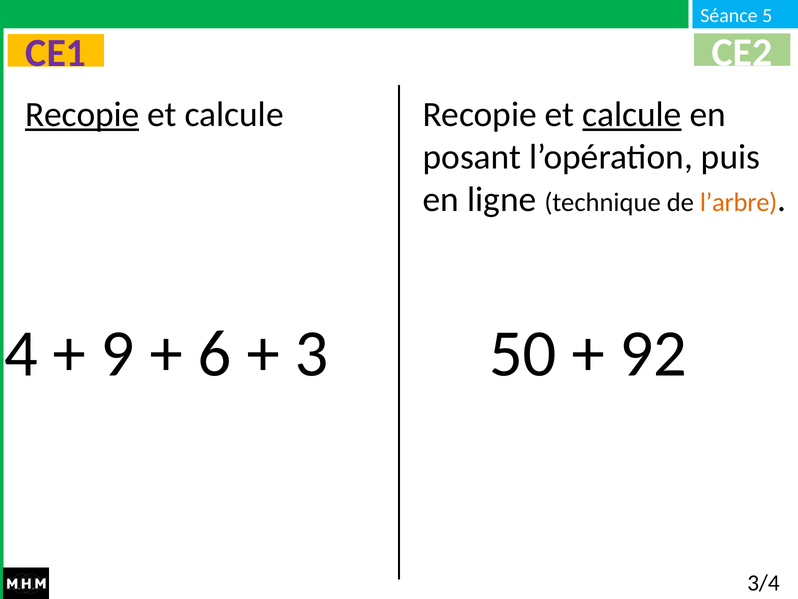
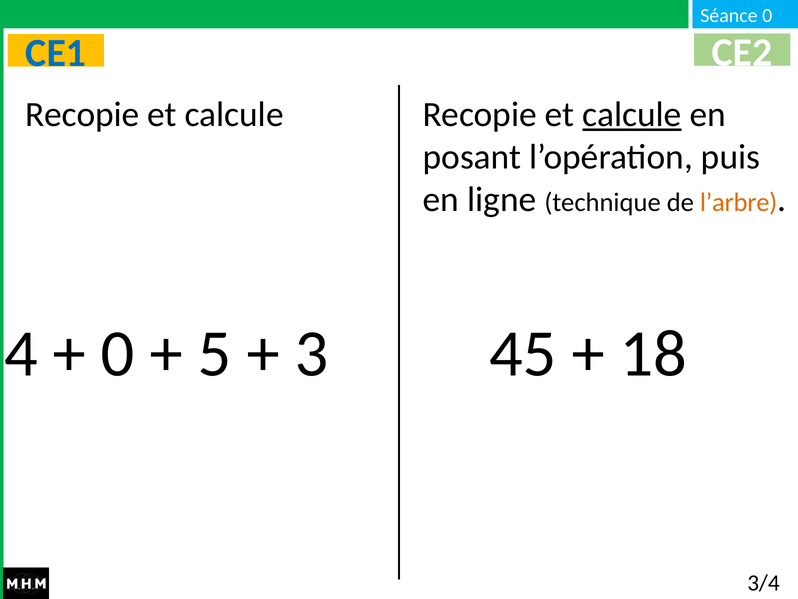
5: 5 -> 0 (767, 16)
CE1 colour: purple -> blue (56, 53)
Recopie underline: present -> none (82, 114)
9: 9 -> 0 (118, 353)
6: 6 -> 5 (215, 353)
50: 50 -> 45 (523, 353)
92: 92 -> 18 (653, 353)
